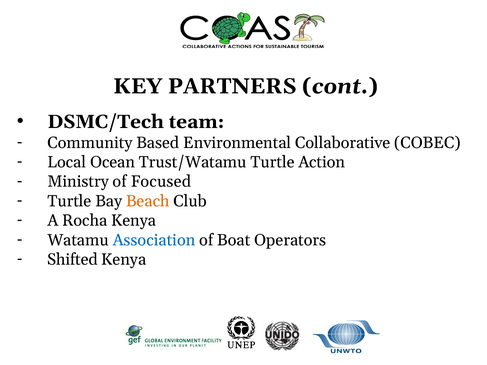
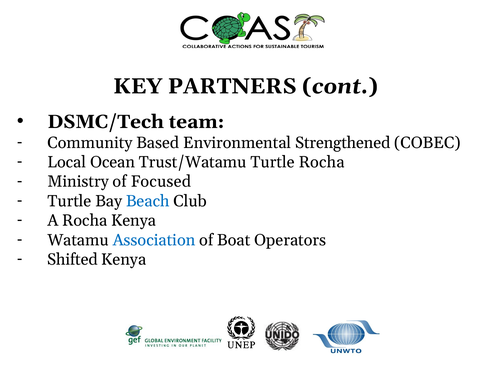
Collaborative: Collaborative -> Strengthened (343, 143)
Turtle Action: Action -> Rocha (322, 162)
Beach colour: orange -> blue (148, 201)
